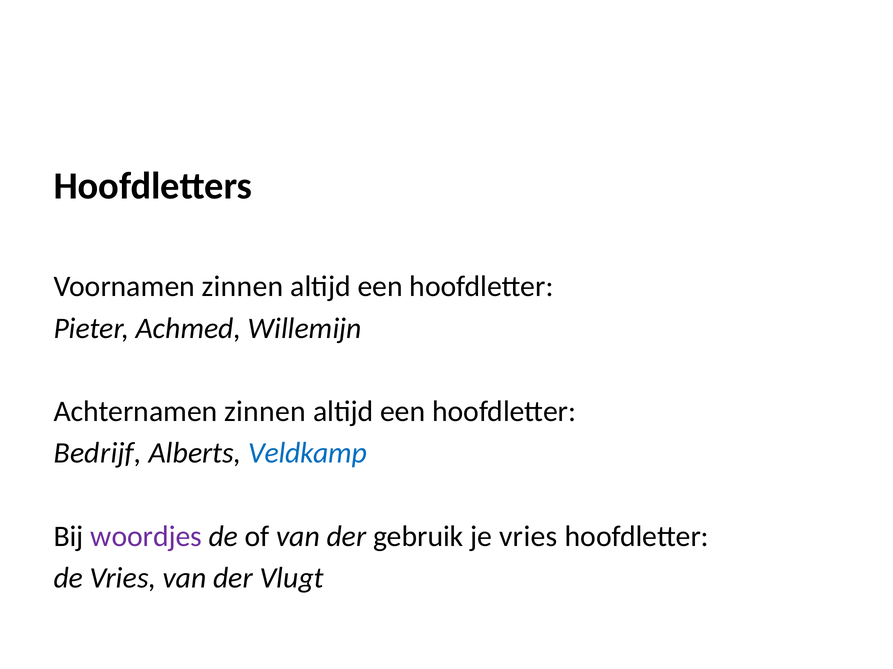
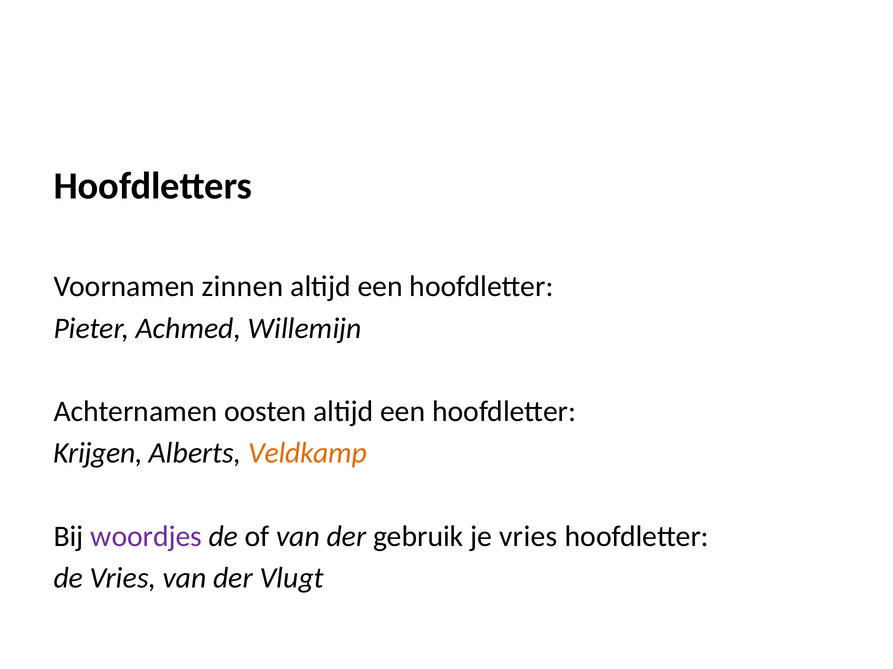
Achternamen zinnen: zinnen -> oosten (265, 412)
Bedrijf: Bedrijf -> Krijgen (98, 454)
Veldkamp colour: blue -> orange (307, 454)
